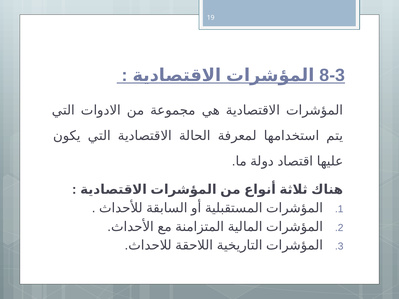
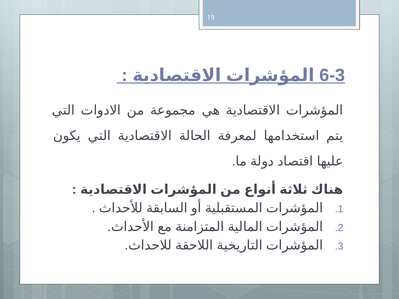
8-3: 8-3 -> 6-3 (332, 75)
